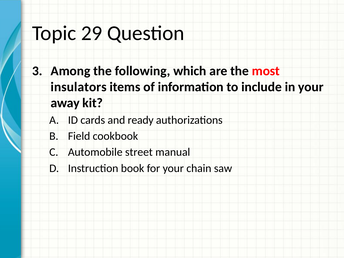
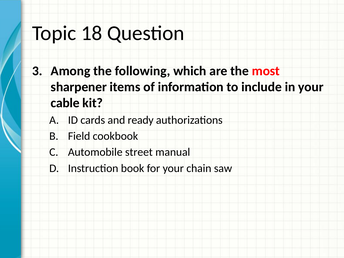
29: 29 -> 18 (92, 33)
insulators: insulators -> sharpener (79, 87)
away: away -> cable (65, 103)
